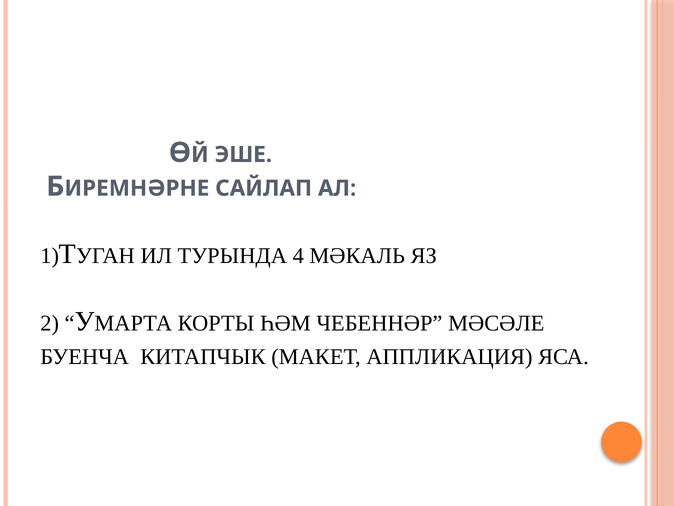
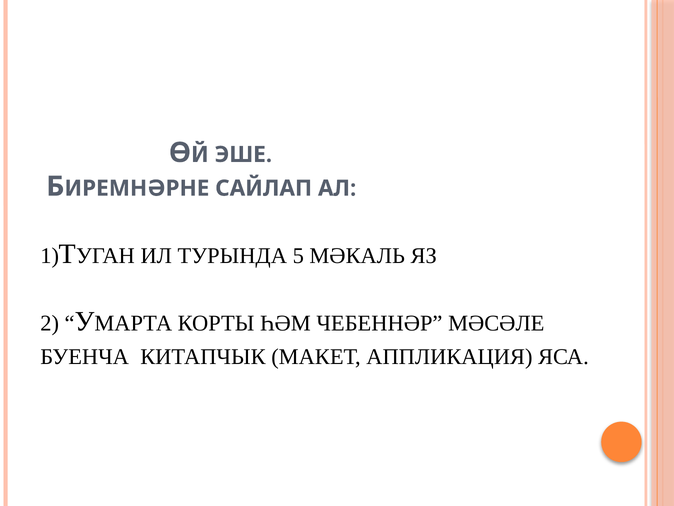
4: 4 -> 5 (298, 255)
